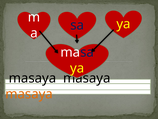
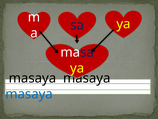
masaya colour: orange -> blue (29, 94)
